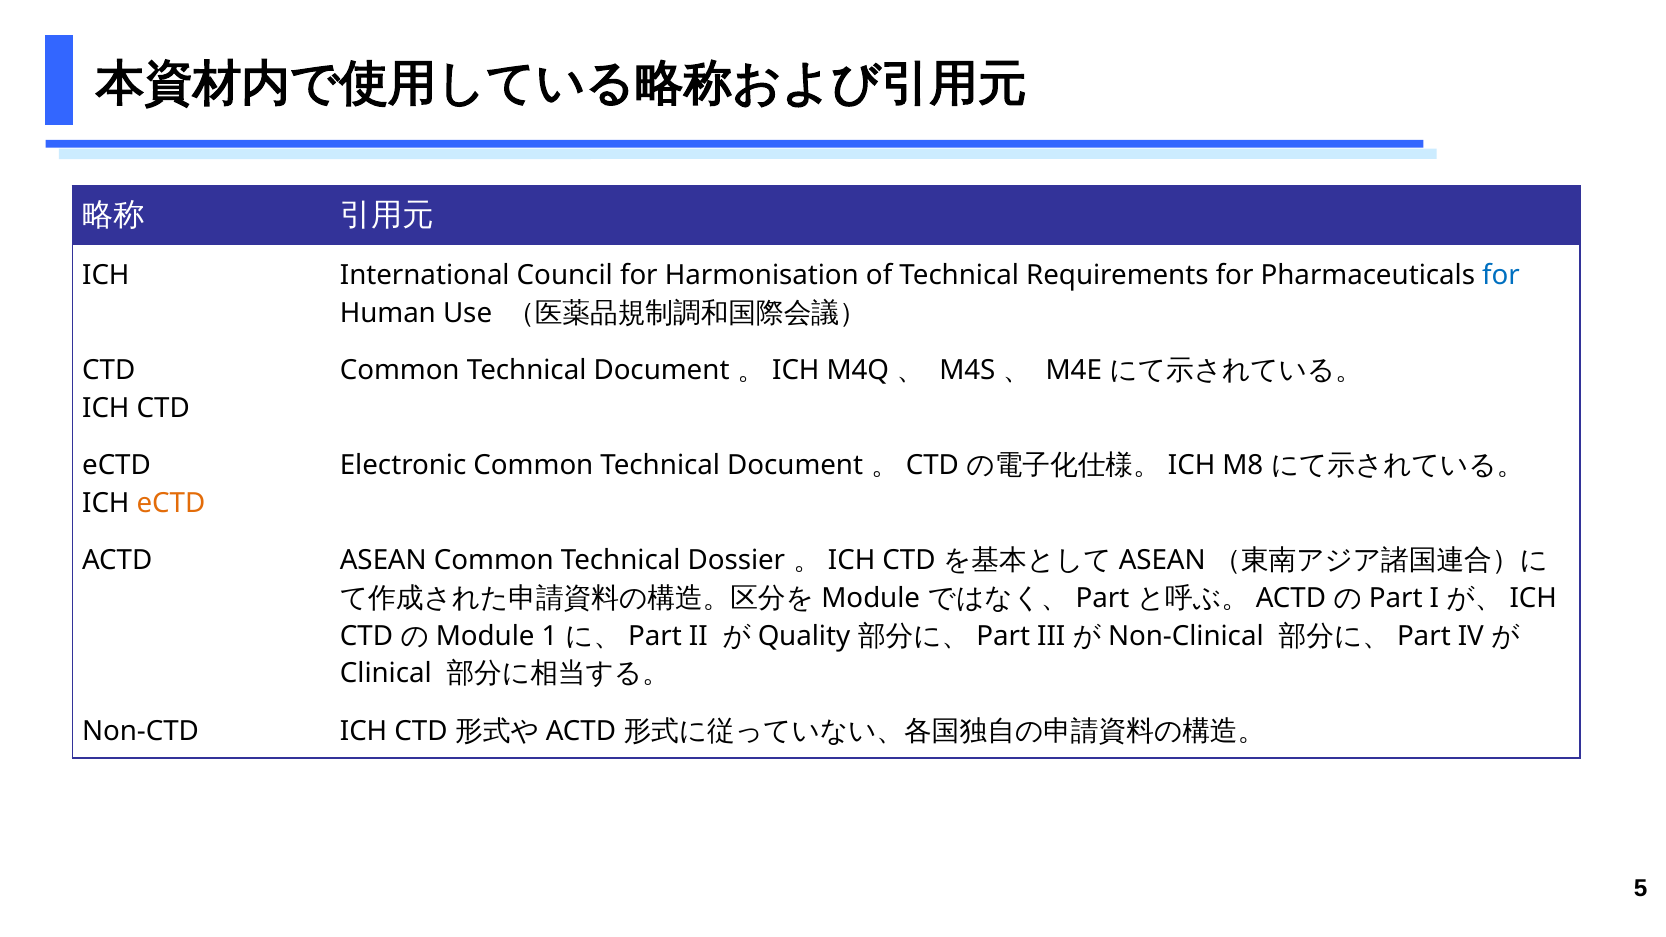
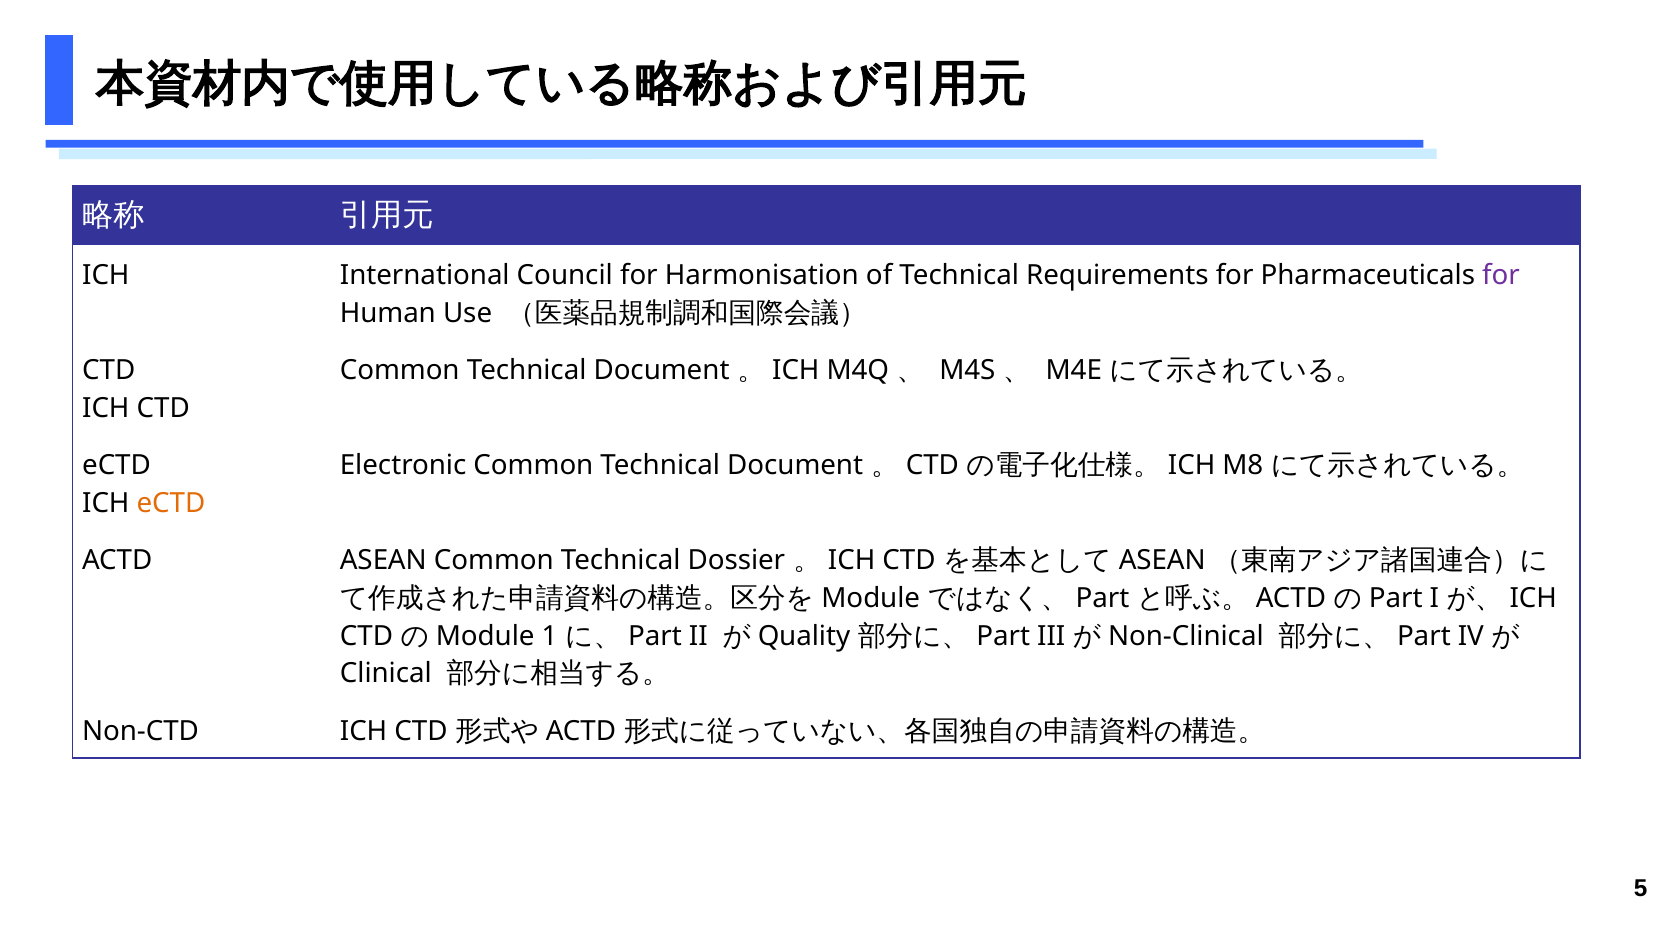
for colour: blue -> purple (1501, 275)
